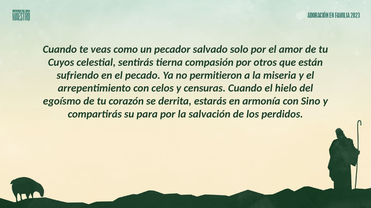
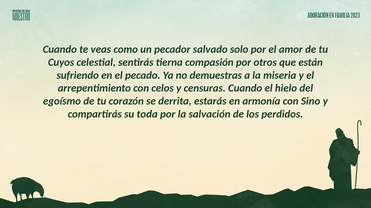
permitieron: permitieron -> demuestras (216, 75)
para: para -> toda (147, 114)
